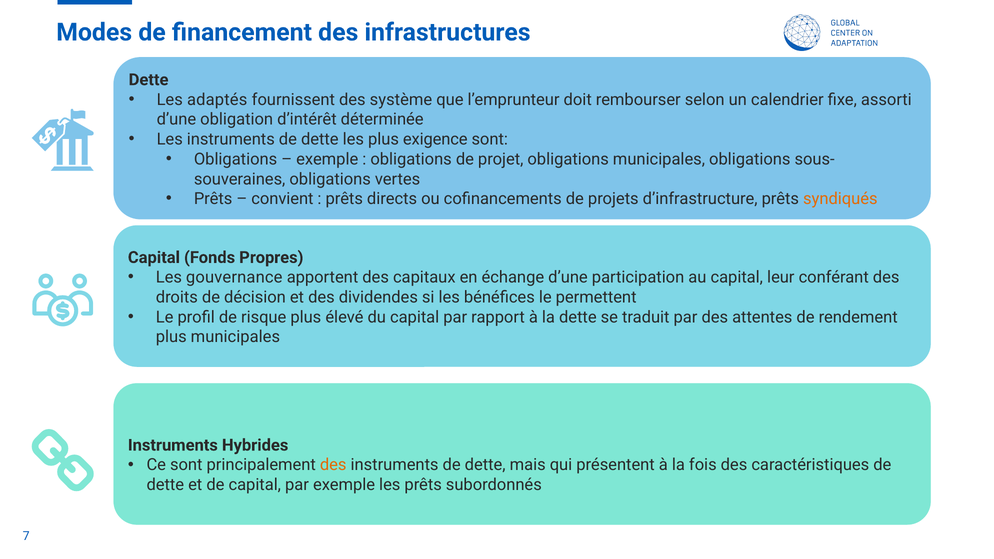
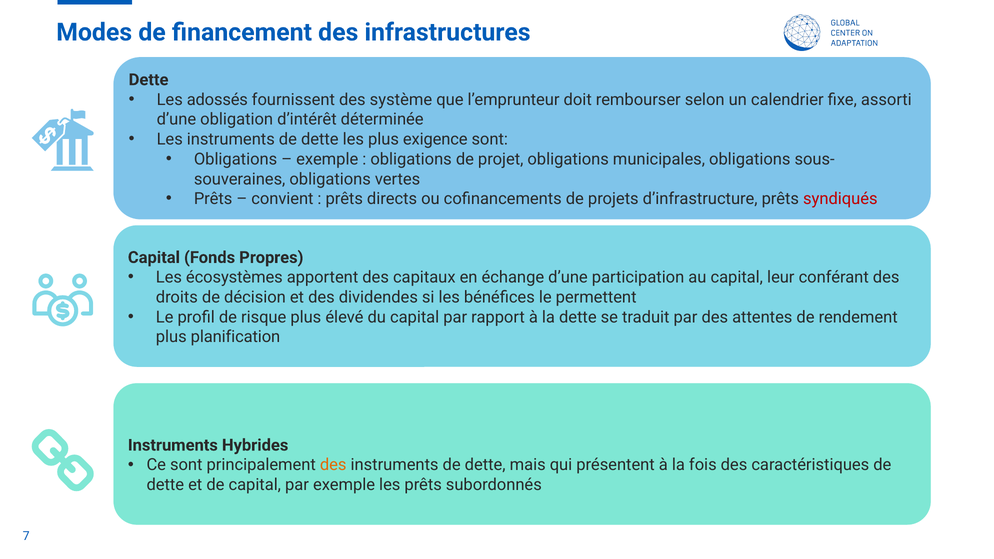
adaptés: adaptés -> adossés (217, 100)
syndiqués colour: orange -> red (840, 199)
gouvernance: gouvernance -> écosystèmes (234, 277)
plus municipales: municipales -> planification (235, 337)
